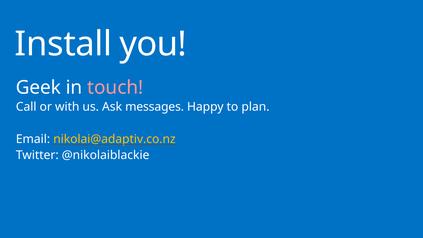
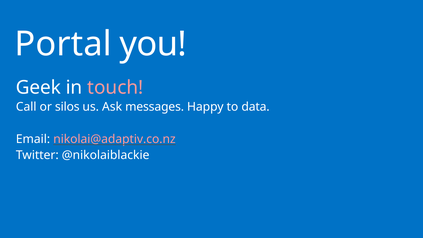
Install: Install -> Portal (63, 44)
with: with -> silos (67, 107)
plan: plan -> data (256, 107)
nikolai@adaptiv.co.nz colour: yellow -> pink (114, 139)
